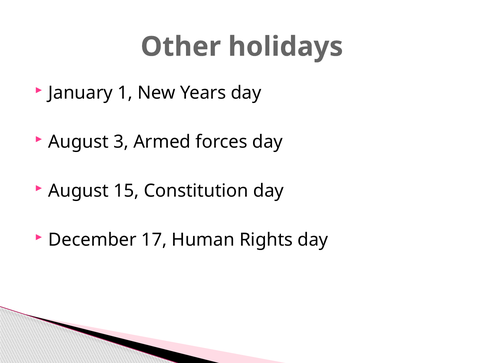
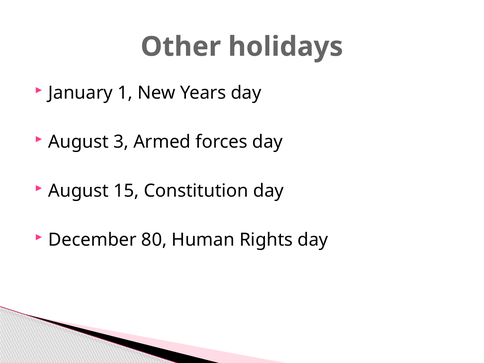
17: 17 -> 80 (154, 240)
